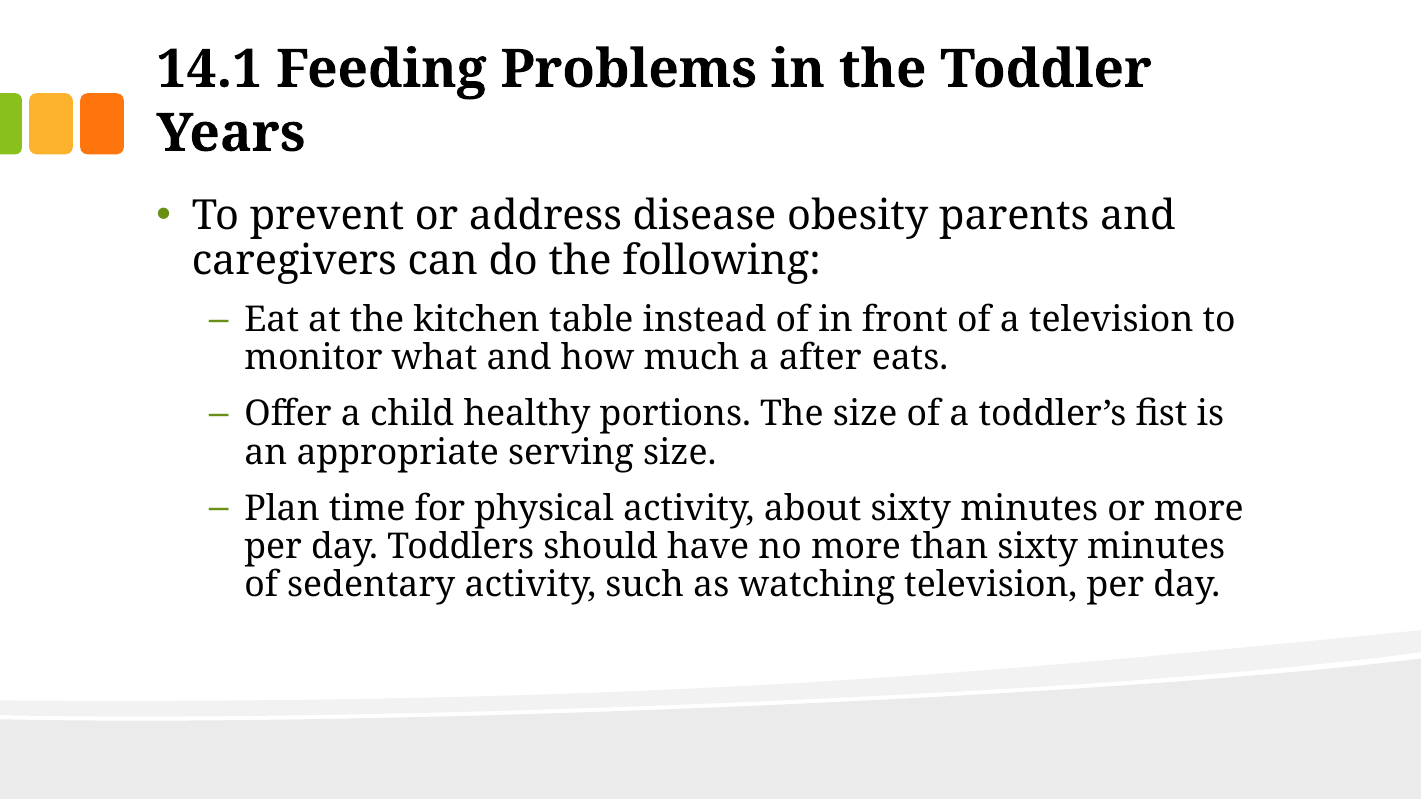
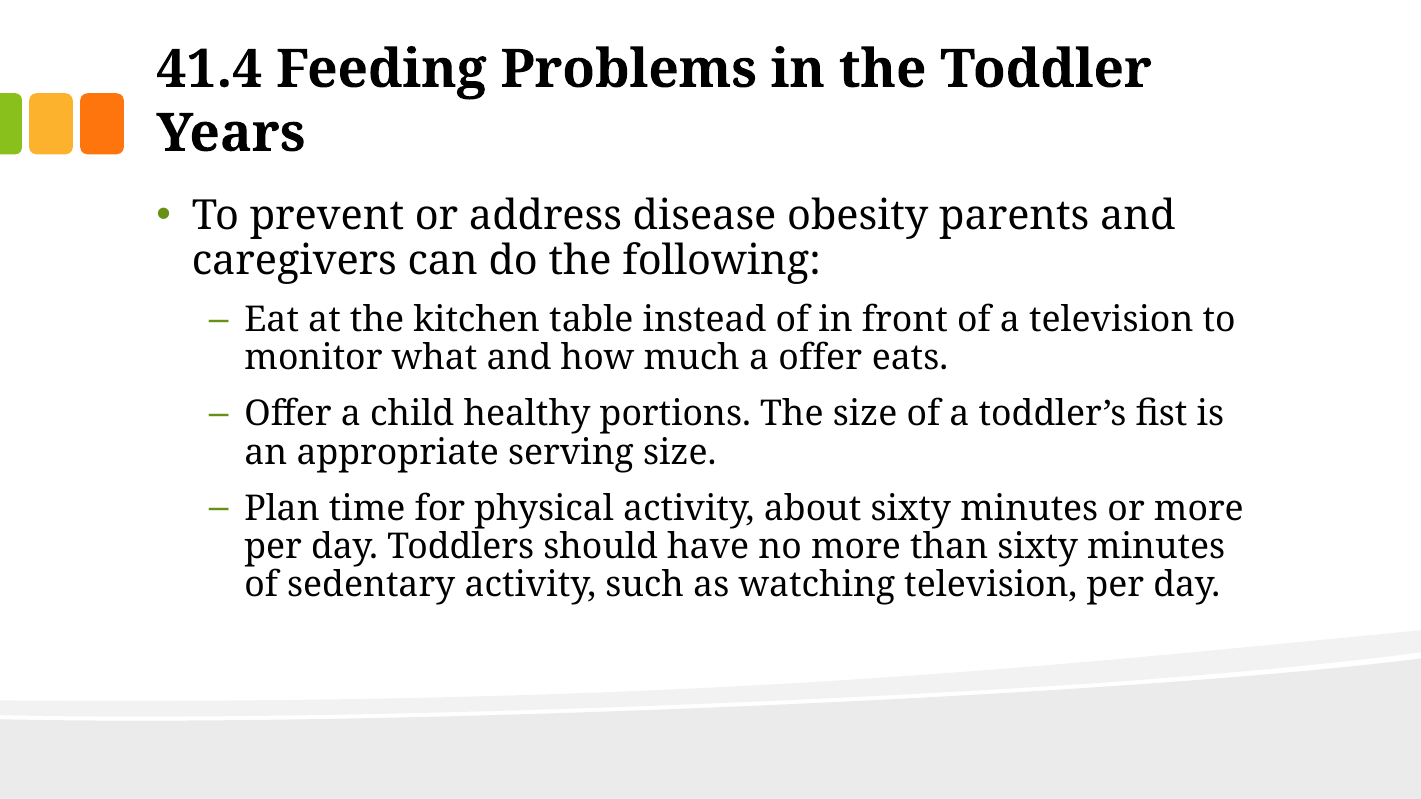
14.1: 14.1 -> 41.4 (209, 69)
a after: after -> offer (820, 358)
